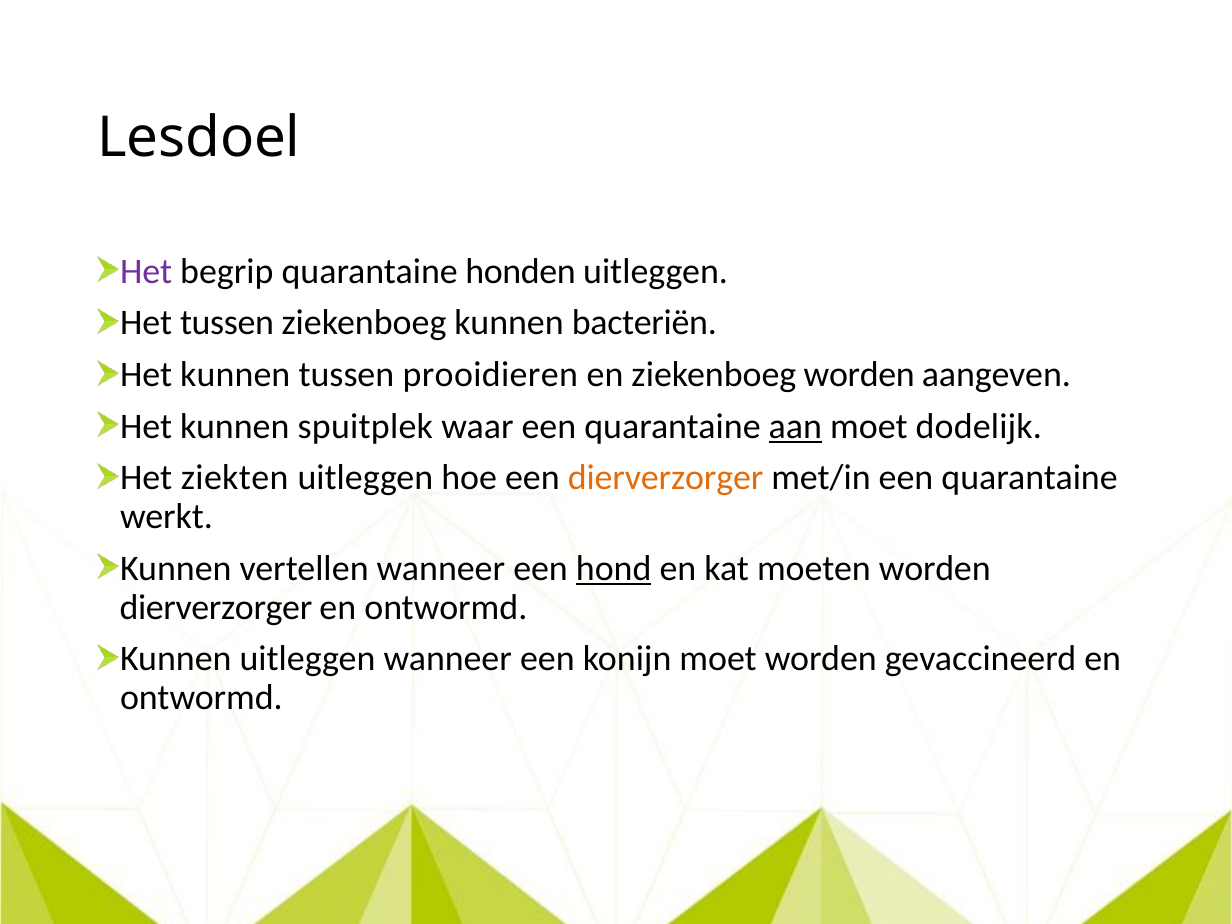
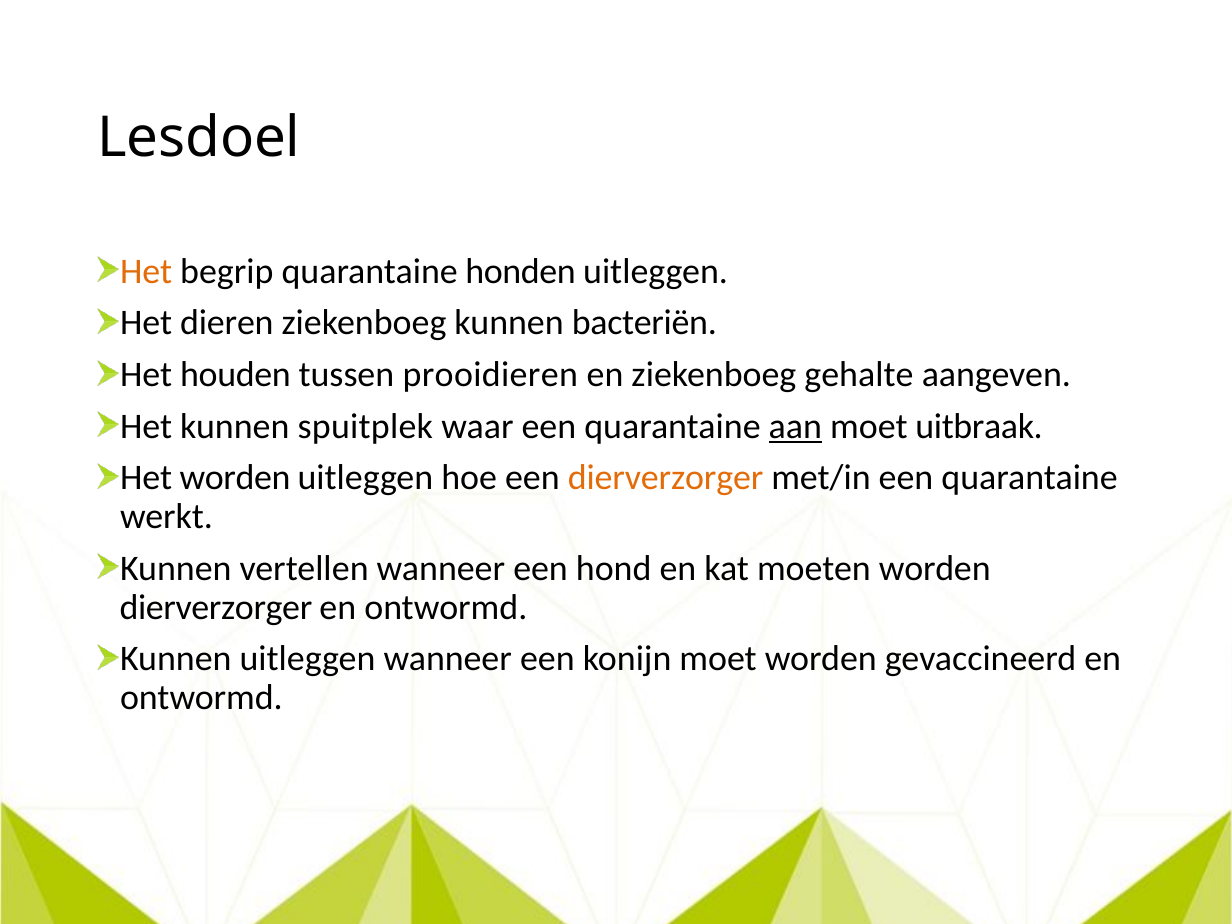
Het colour: purple -> orange (146, 271)
Het tussen: tussen -> dieren (227, 323)
kunnen: kunnen -> houden (235, 375)
ziekenboeg worden: worden -> gehalte (859, 375)
dodelijk: dodelijk -> uitbraak (979, 426)
Het ziekten: ziekten -> worden (235, 478)
hond underline: present -> none (614, 568)
